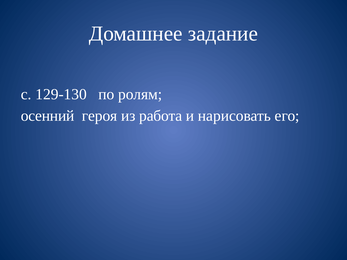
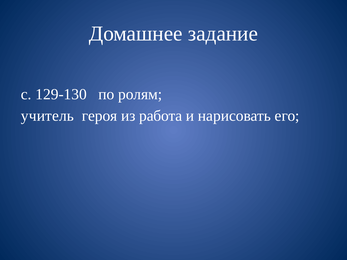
осенний: осенний -> учитель (47, 116)
